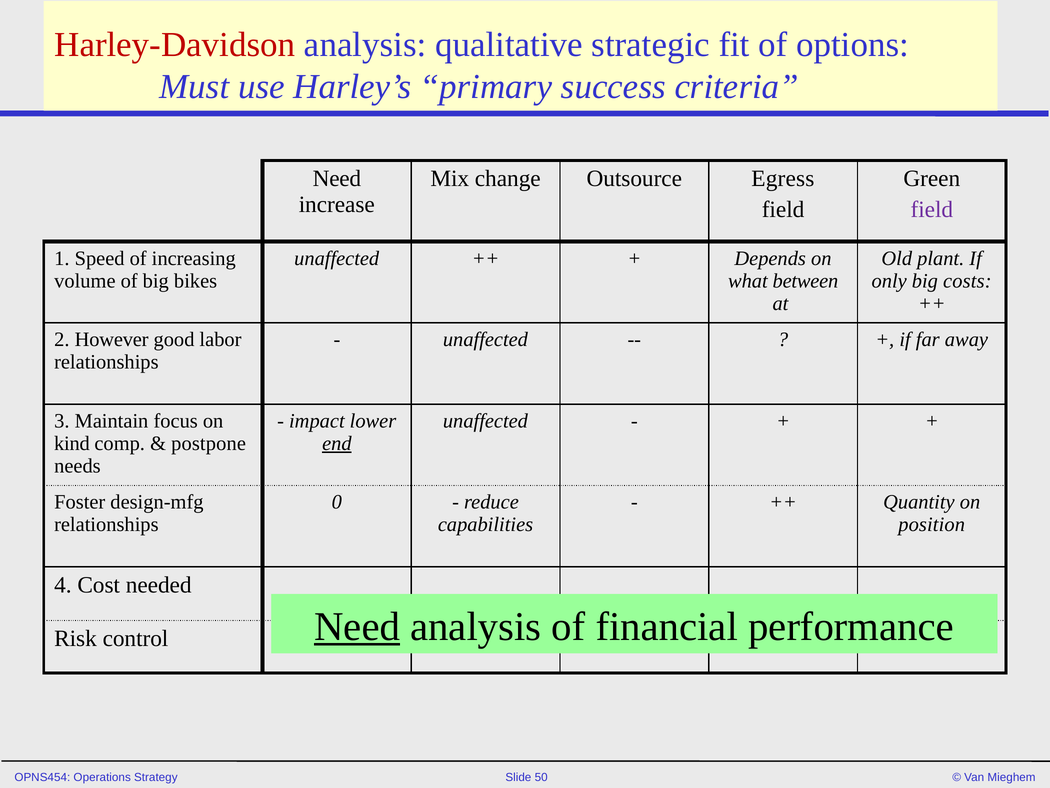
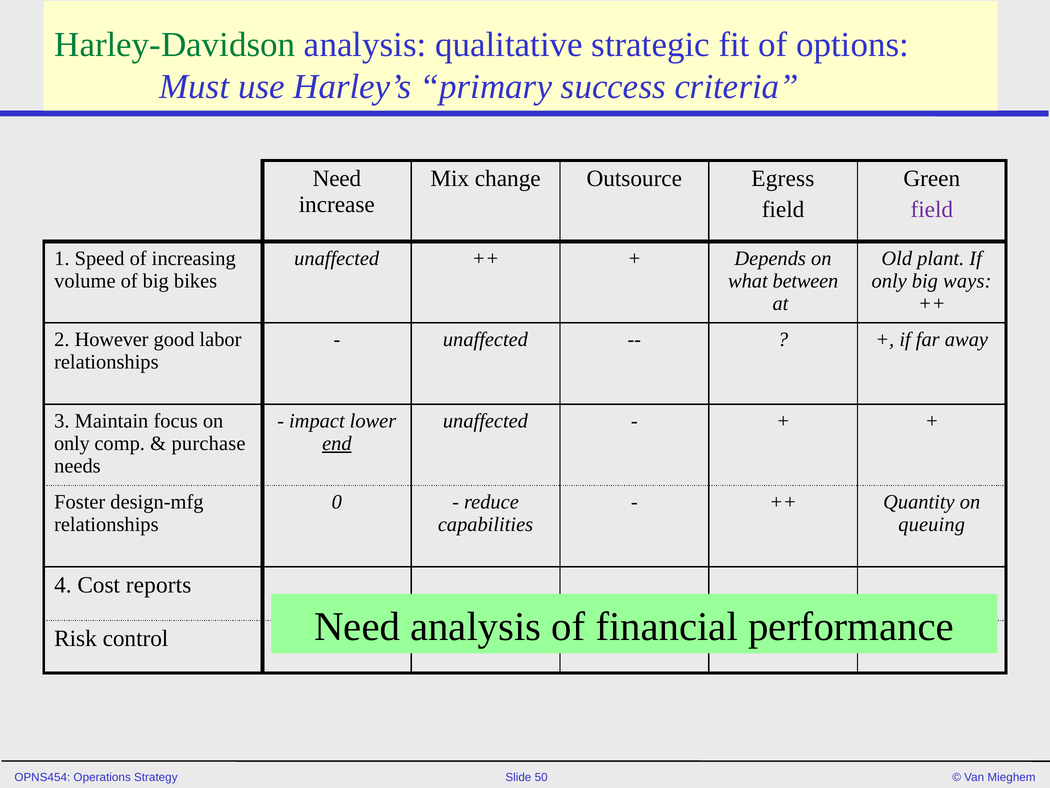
Harley-Davidson colour: red -> green (175, 45)
costs: costs -> ways (967, 281)
kind: kind -> only (72, 443)
postpone: postpone -> purchase (209, 443)
position: position -> queuing (932, 524)
needed: needed -> reports (159, 585)
Need underline: present -> none (357, 626)
